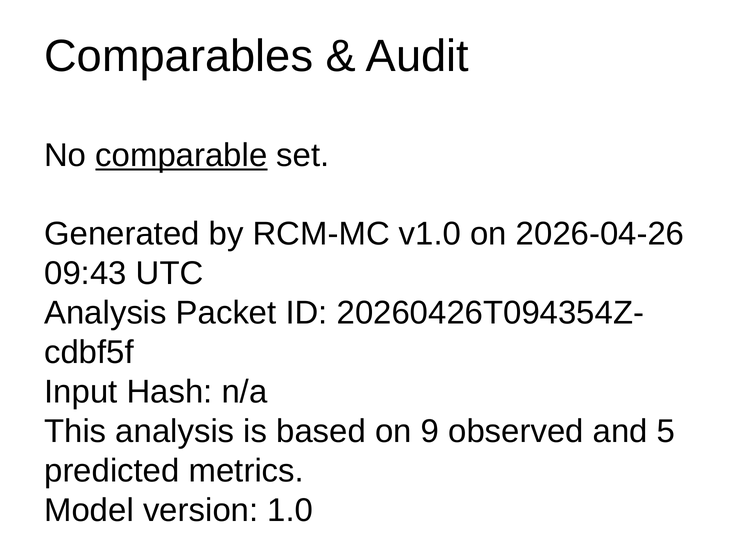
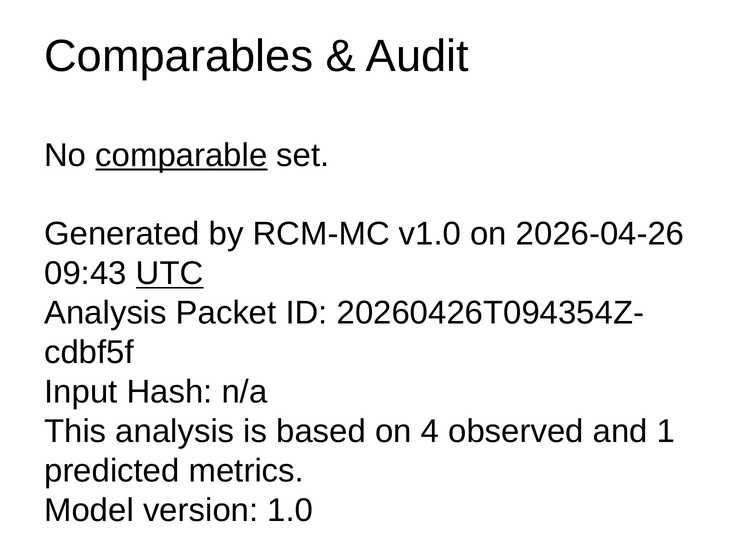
UTC underline: none -> present (170, 274)
9: 9 -> 4 (430, 432)
5: 5 -> 1 (666, 432)
